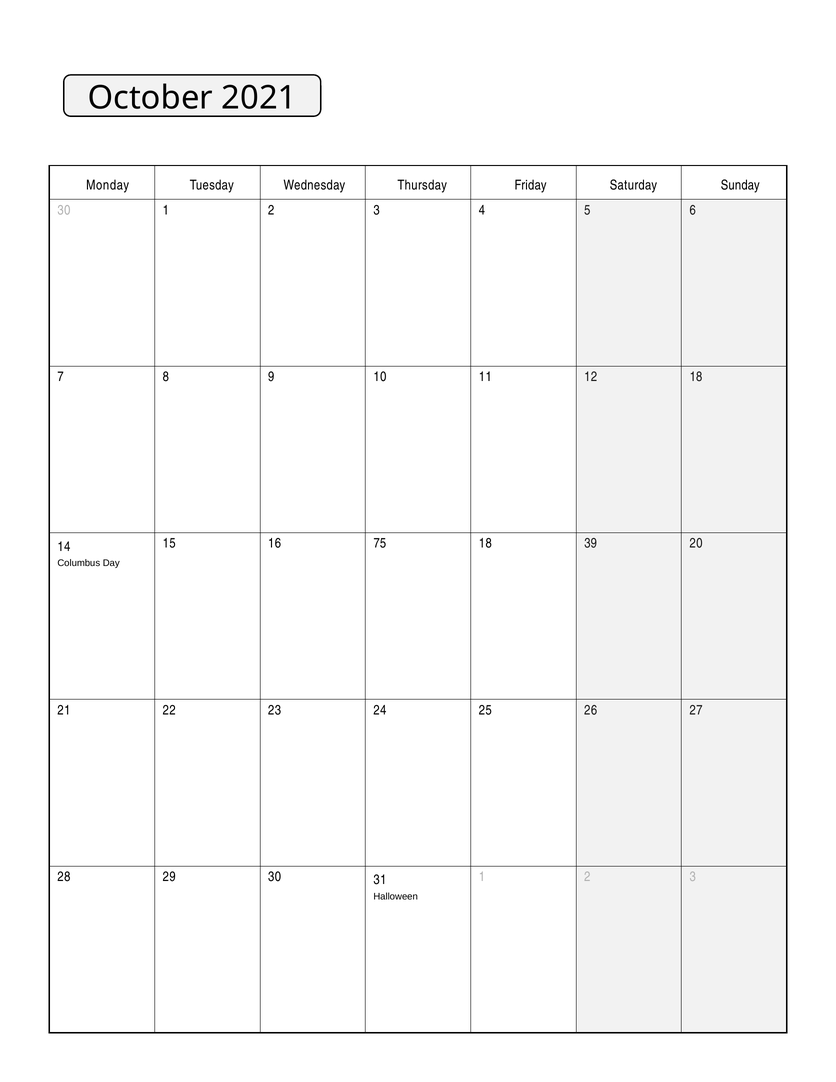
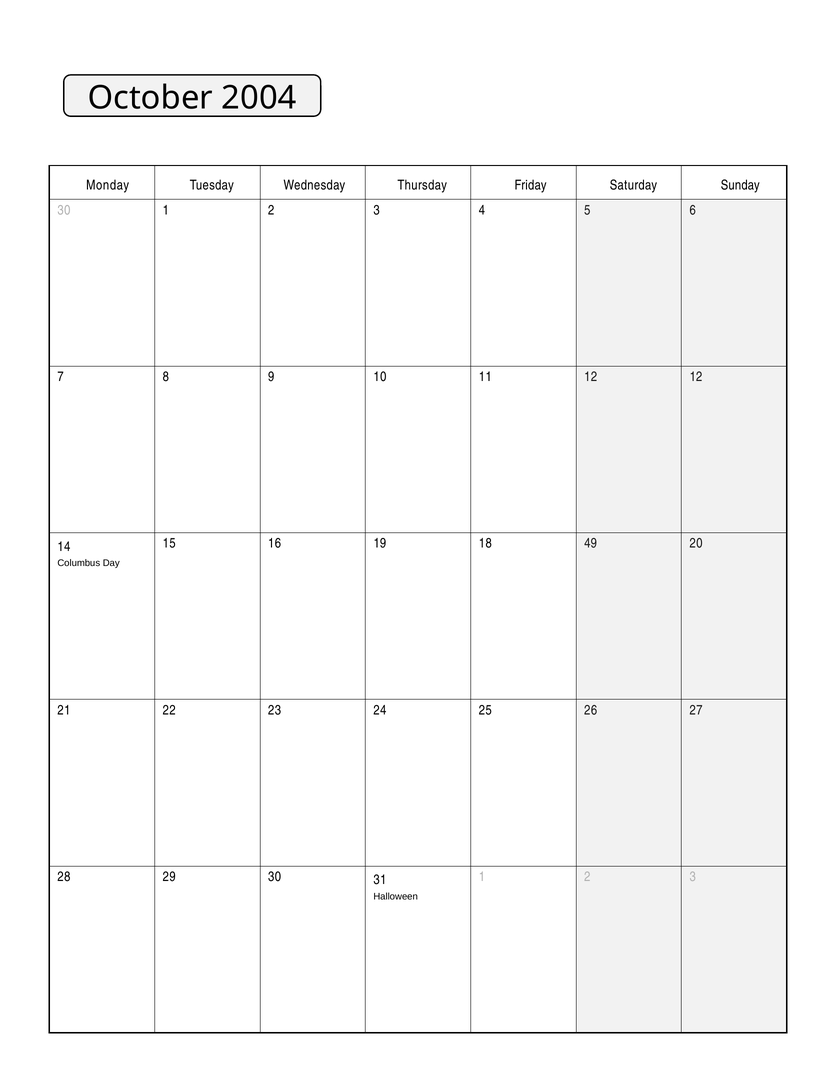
2021: 2021 -> 2004 (259, 98)
12 18: 18 -> 12 (696, 377)
75: 75 -> 19 (380, 543)
39: 39 -> 49 (591, 543)
